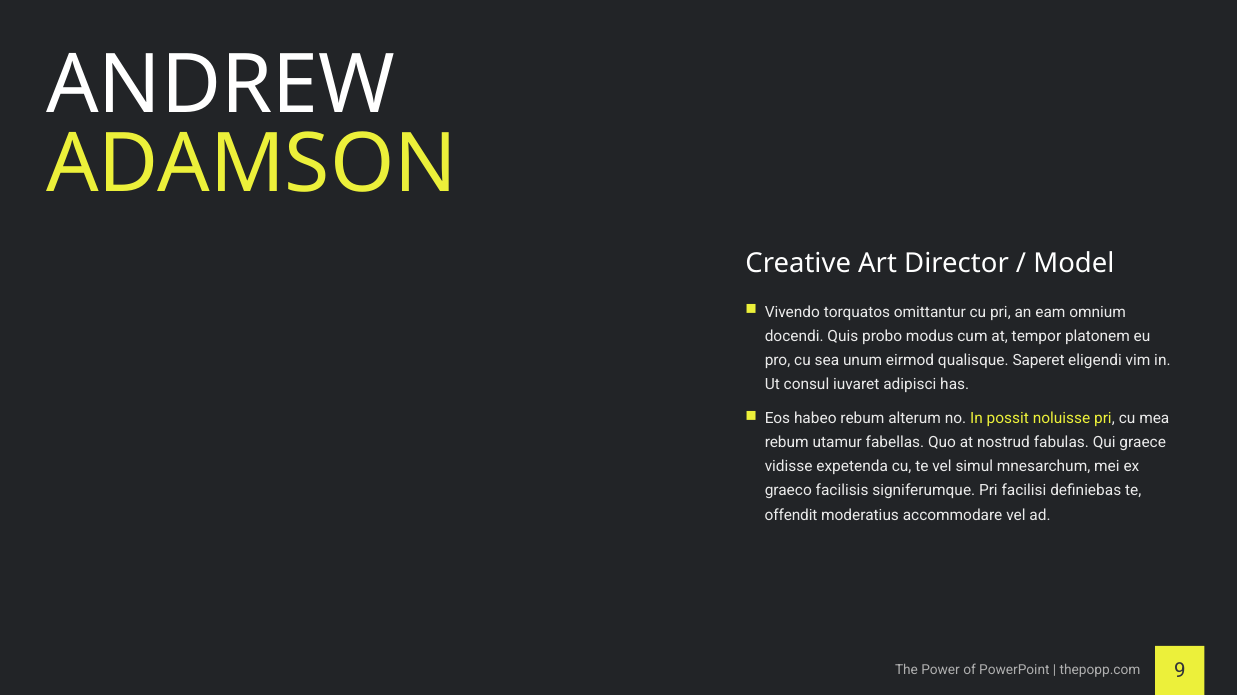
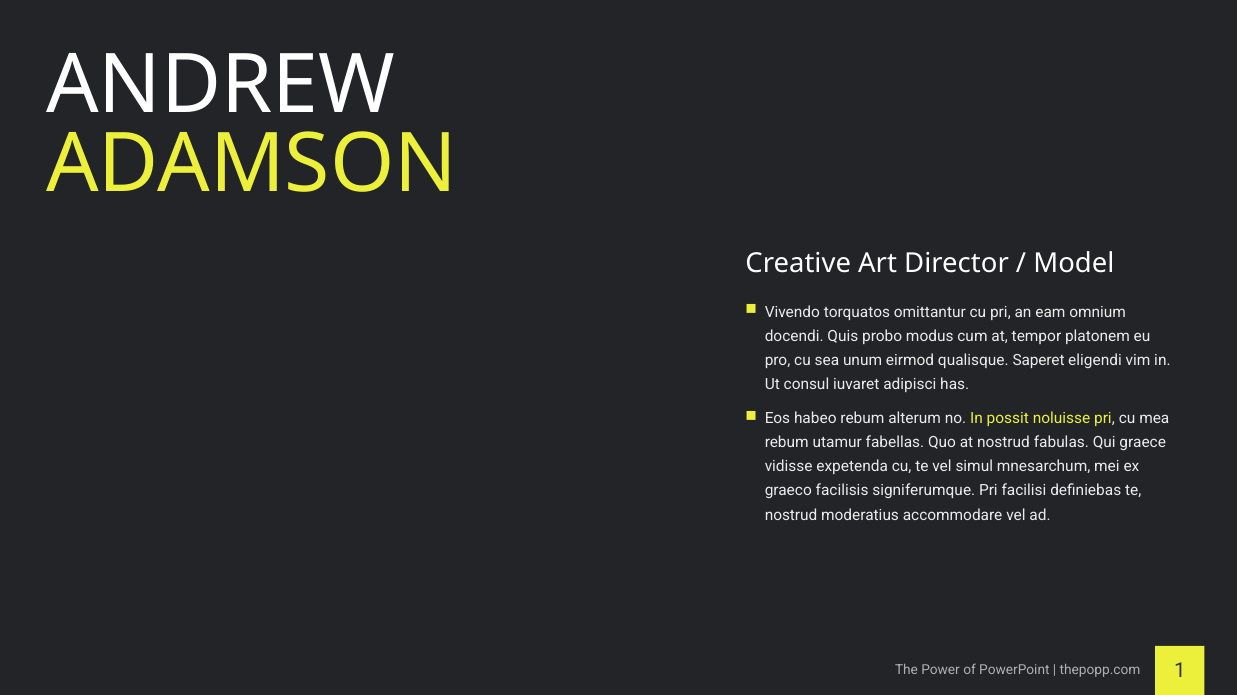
offendit: offendit -> nostrud (791, 515)
9: 9 -> 1 (1180, 672)
